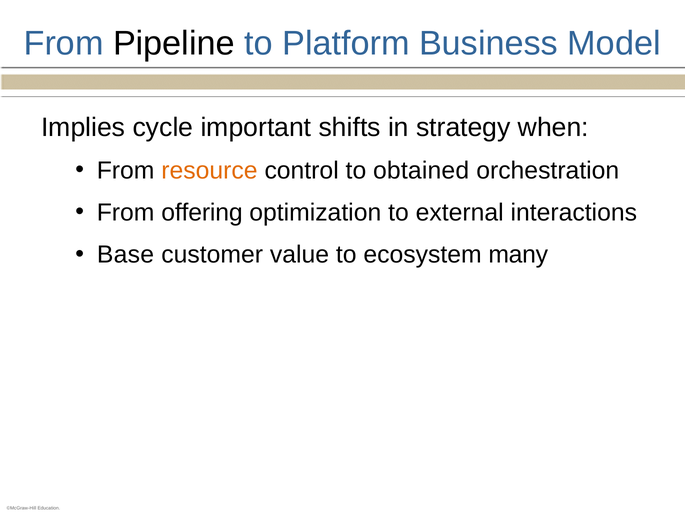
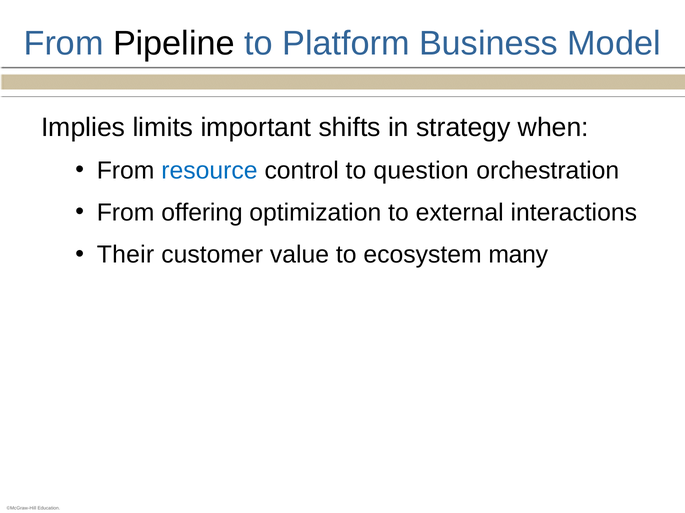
cycle: cycle -> limits (163, 127)
resource colour: orange -> blue (209, 171)
obtained: obtained -> question (421, 171)
Base: Base -> Their (125, 255)
